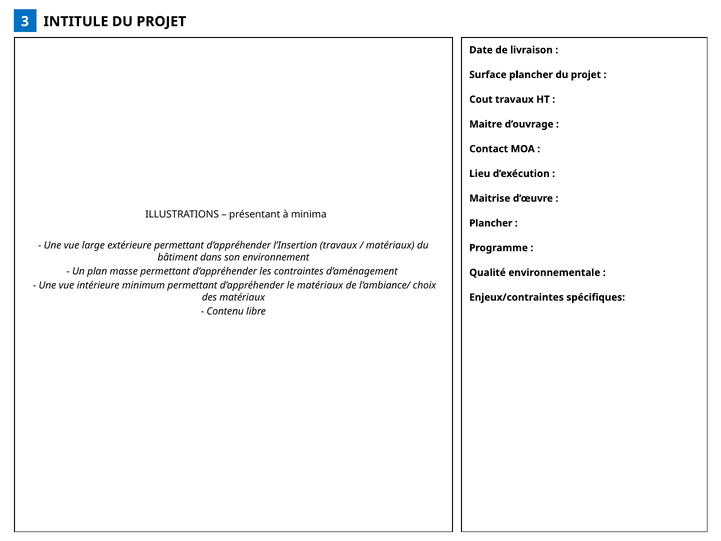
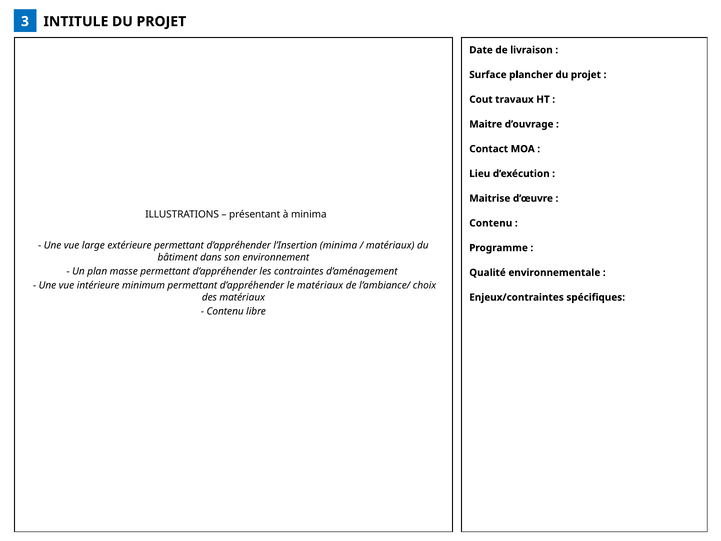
Plancher: Plancher -> Contenu (491, 223)
l’Insertion travaux: travaux -> minima (339, 245)
